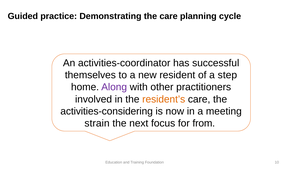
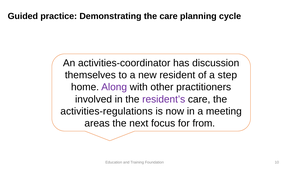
successful: successful -> discussion (216, 63)
resident’s colour: orange -> purple (164, 99)
activities-considering: activities-considering -> activities-regulations (107, 111)
strain: strain -> areas (97, 123)
